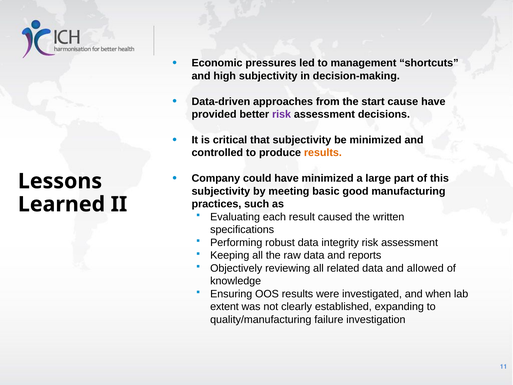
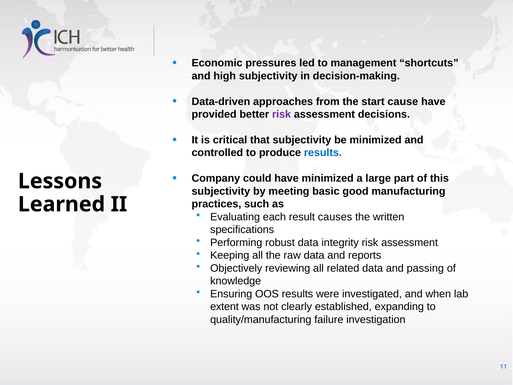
results colour: orange -> blue (323, 153)
caused: caused -> causes (335, 217)
allowed: allowed -> passing (425, 268)
